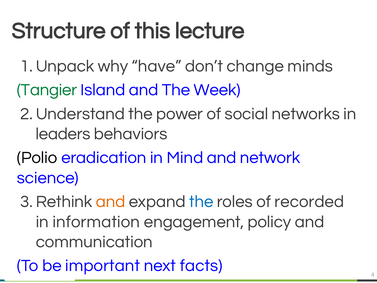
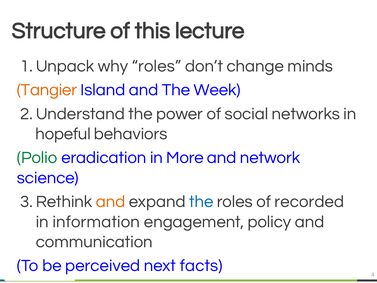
why have: have -> roles (156, 66)
Tangier colour: green -> orange (47, 90)
leaders: leaders -> hopeful (63, 134)
Polio colour: black -> green (37, 158)
Mind: Mind -> More (185, 158)
important: important -> perceived (103, 265)
